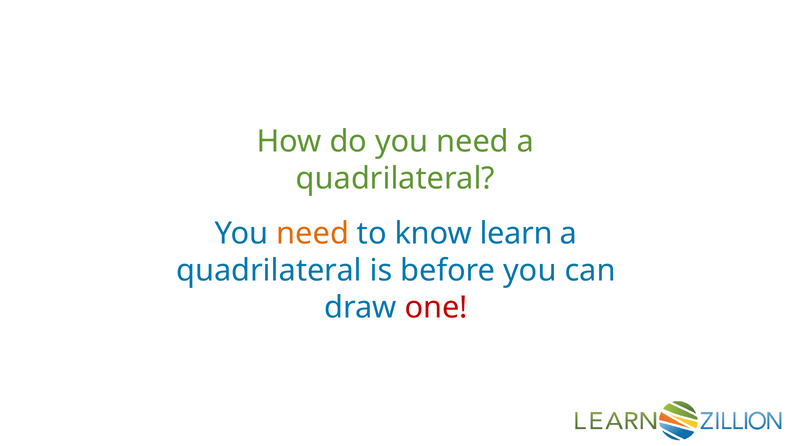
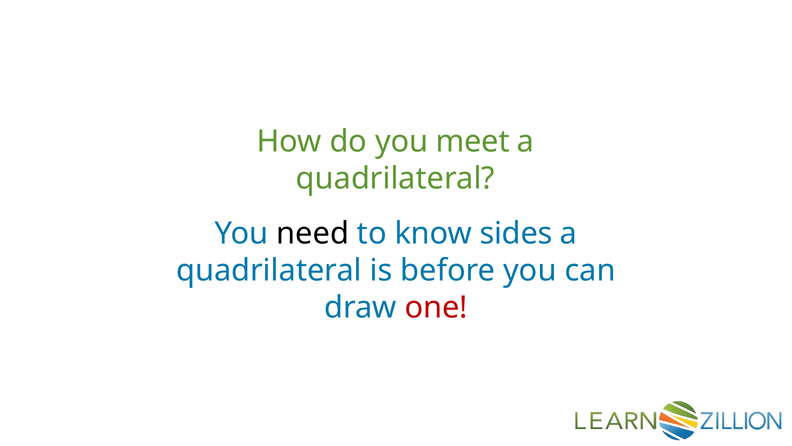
do you need: need -> meet (473, 141)
need colour: orange -> black (313, 233)
learn: learn -> sides (516, 233)
